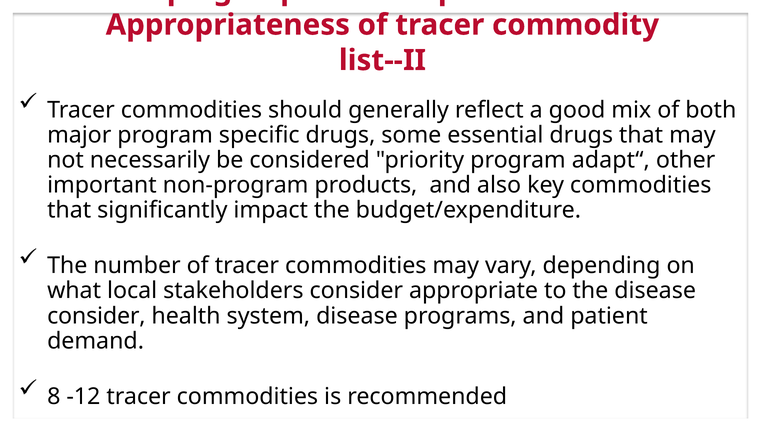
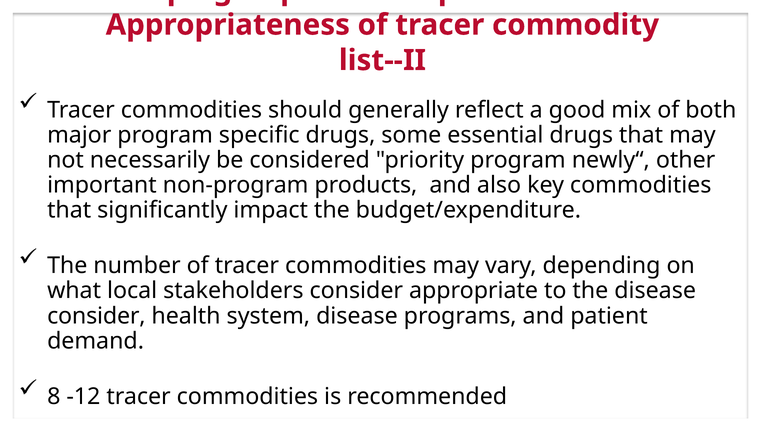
adapt“: adapt“ -> newly“ (611, 160)
